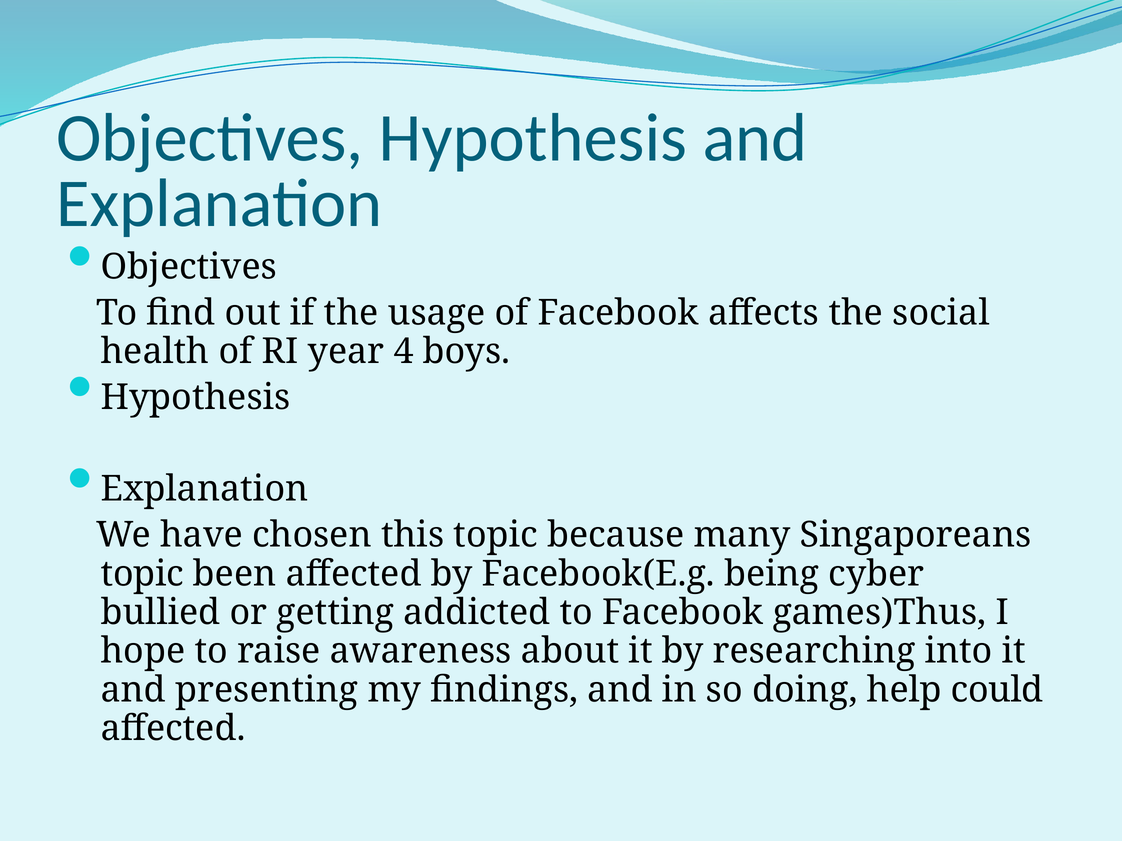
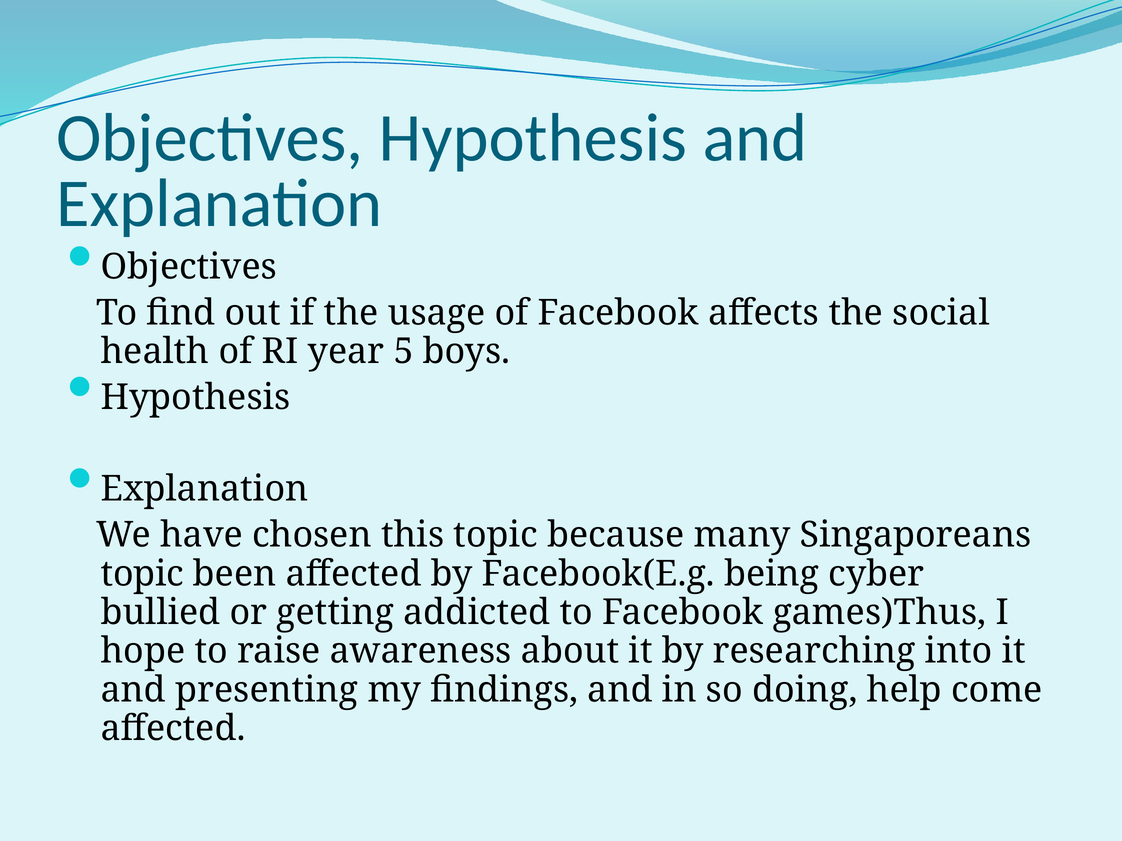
4: 4 -> 5 (404, 352)
could: could -> come (997, 690)
